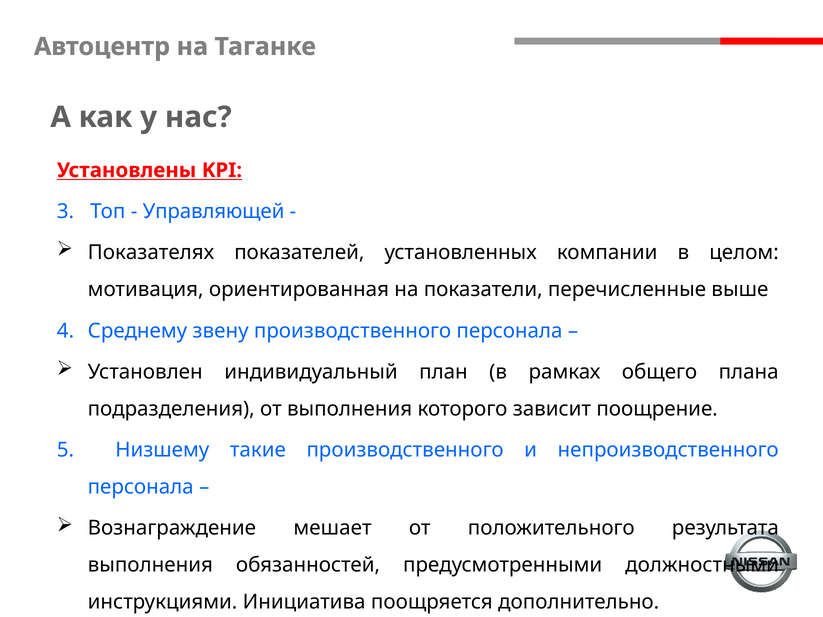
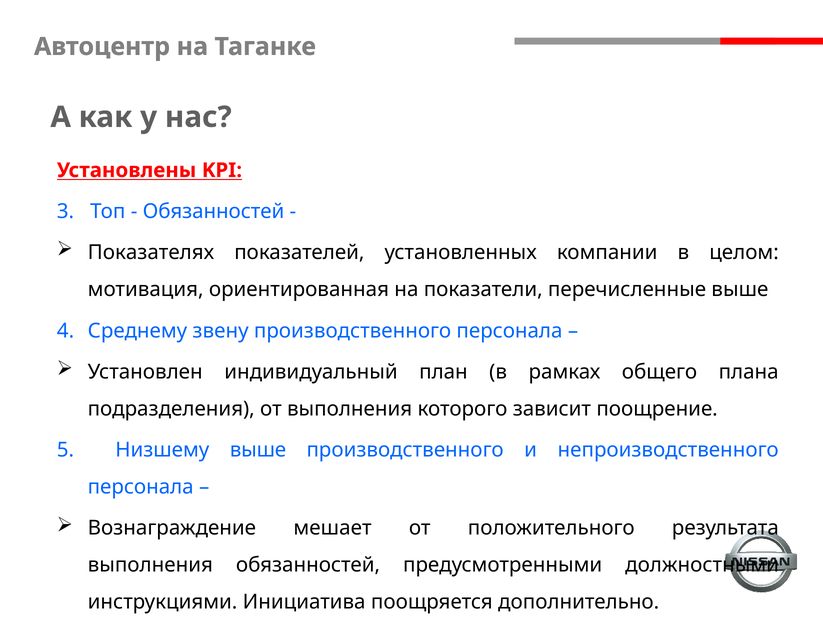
Управляющей: Управляющей -> Обязанностей (213, 212)
Низшему такие: такие -> выше (258, 450)
